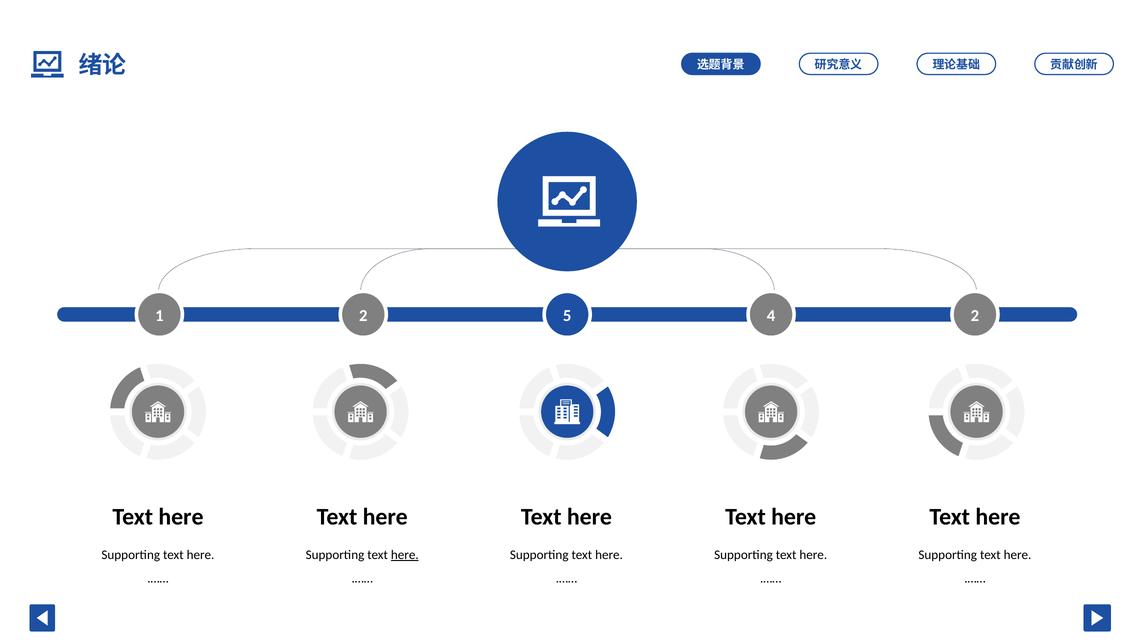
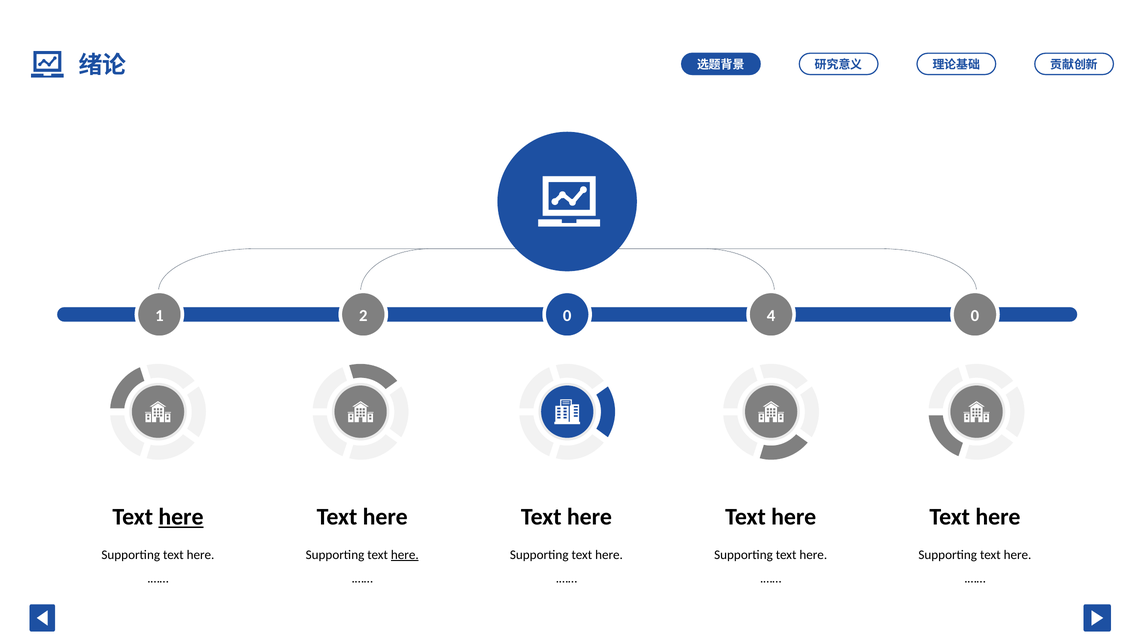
2 5: 5 -> 0 (567, 315)
4 2: 2 -> 0 (975, 315)
here underline: none -> present (181, 516)
